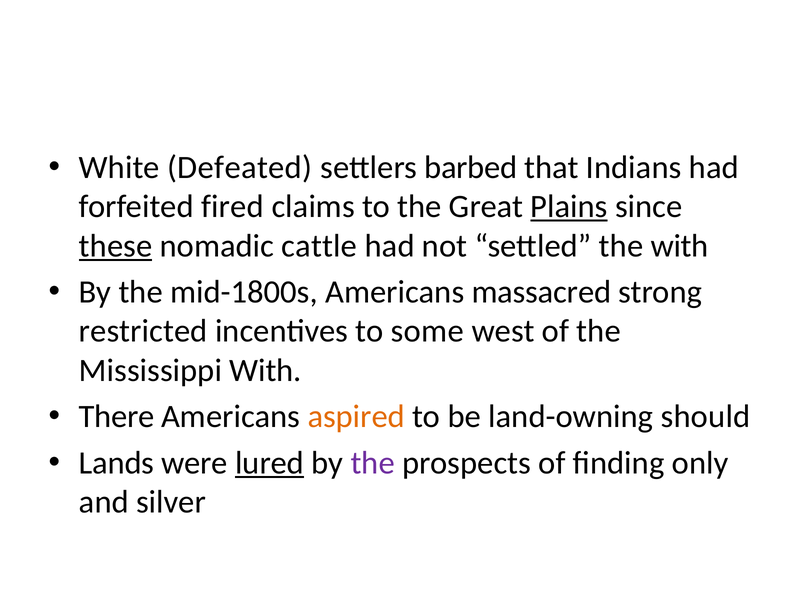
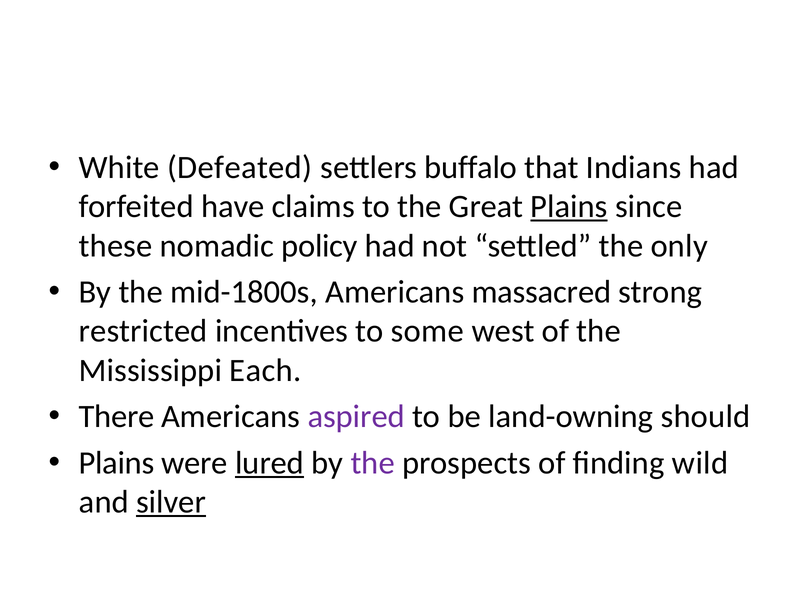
barbed: barbed -> buffalo (471, 168)
fired: fired -> have (233, 207)
these underline: present -> none (116, 246)
cattle: cattle -> policy (320, 246)
the with: with -> only (679, 246)
Mississippi With: With -> Each (265, 371)
aspired colour: orange -> purple (356, 417)
Lands: Lands -> Plains (117, 463)
only: only -> wild (700, 463)
silver underline: none -> present (171, 503)
